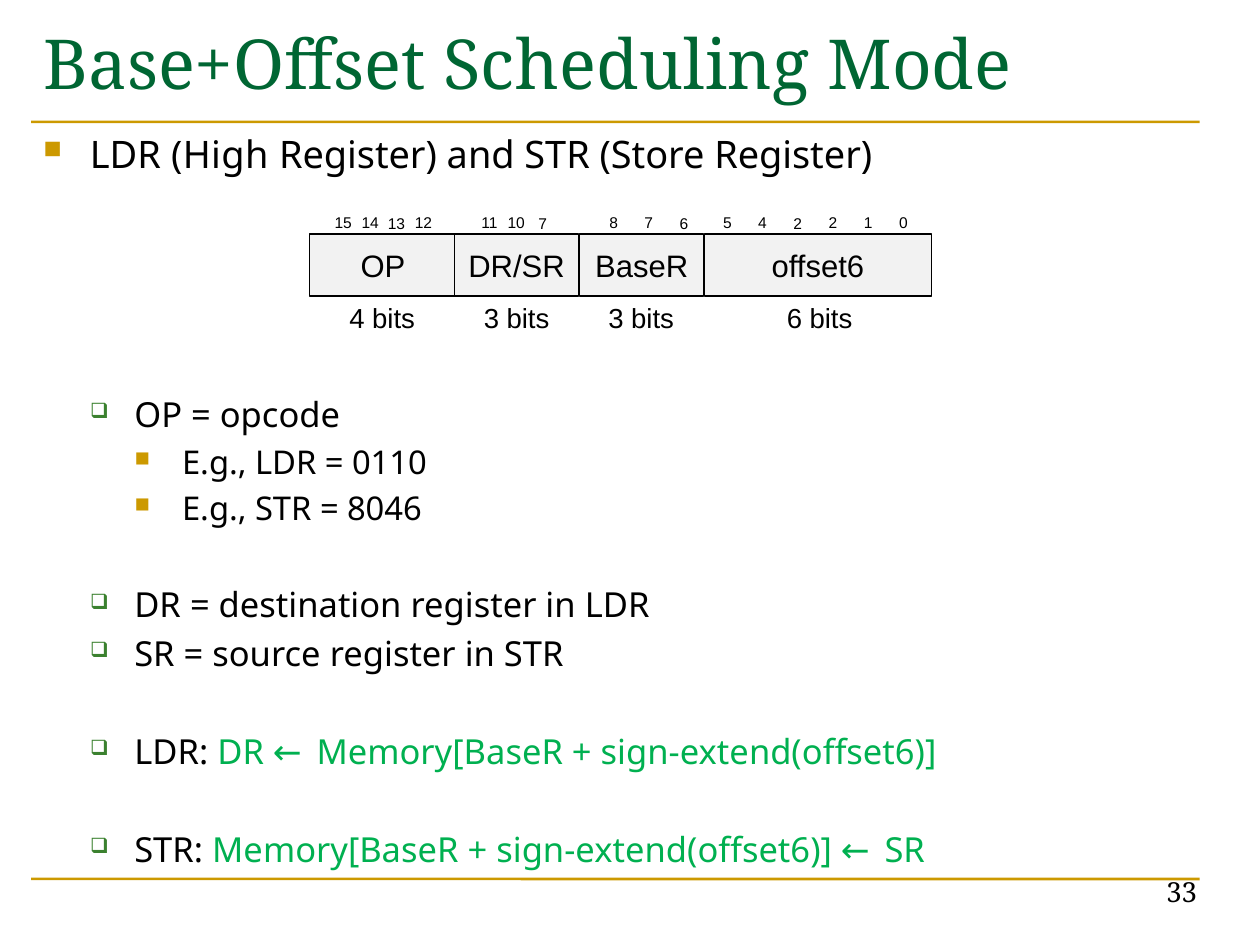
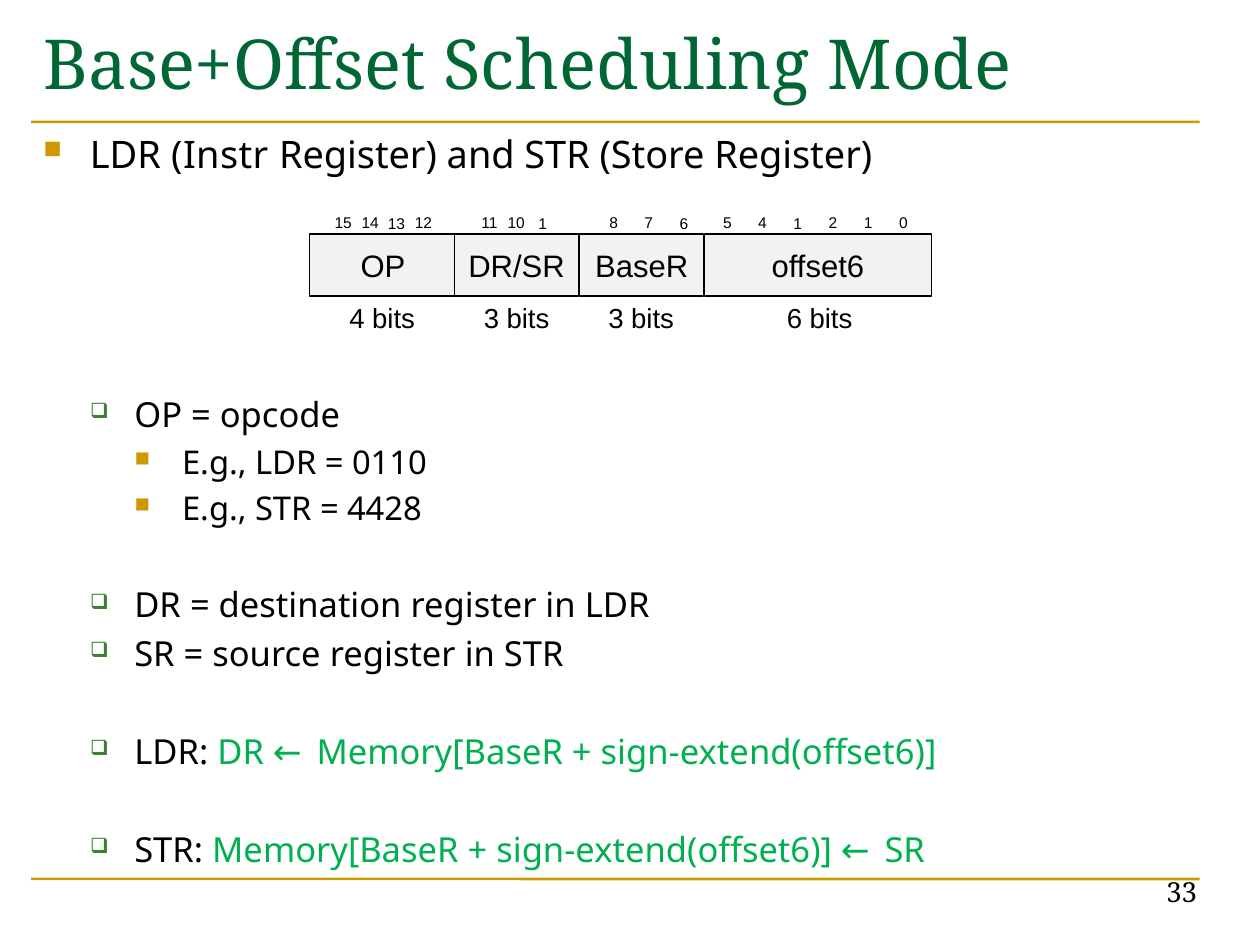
High: High -> Instr (220, 156)
10 7: 7 -> 1 (543, 224)
4 2: 2 -> 1 (798, 224)
8046: 8046 -> 4428 (384, 510)
